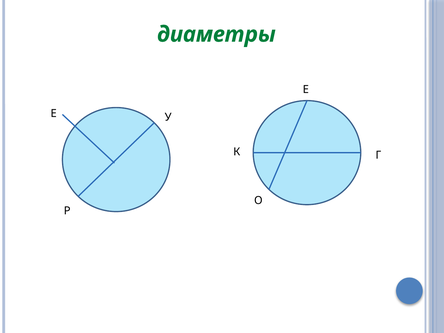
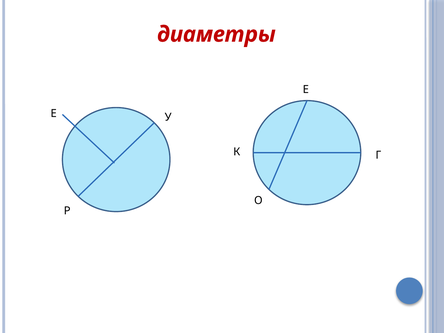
диаметры colour: green -> red (216, 34)
